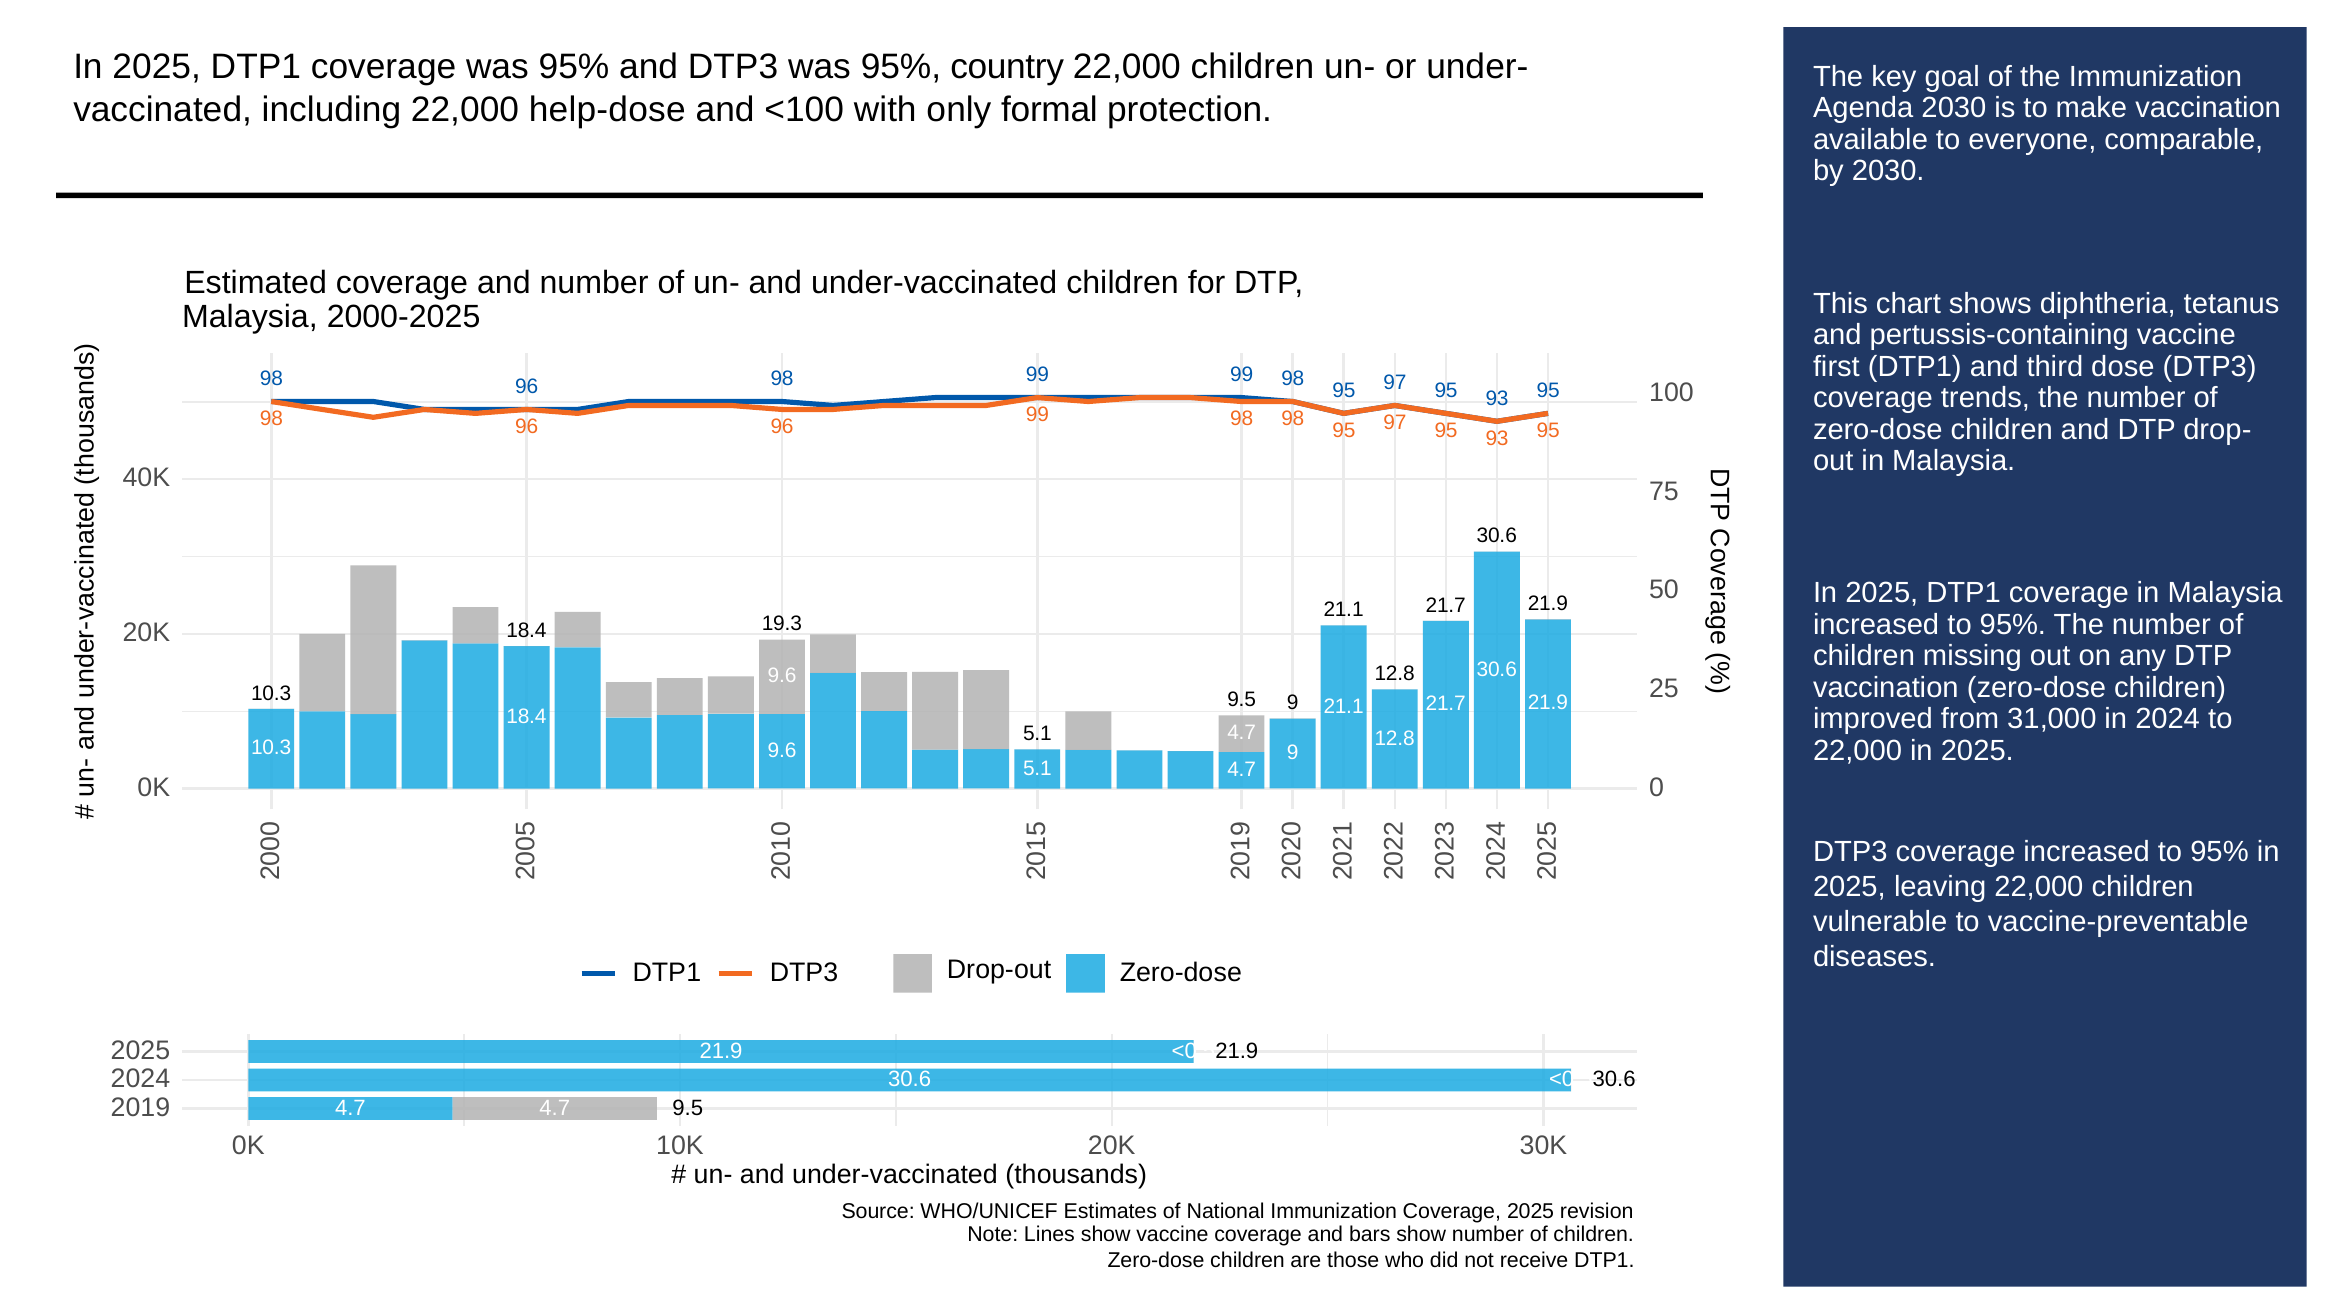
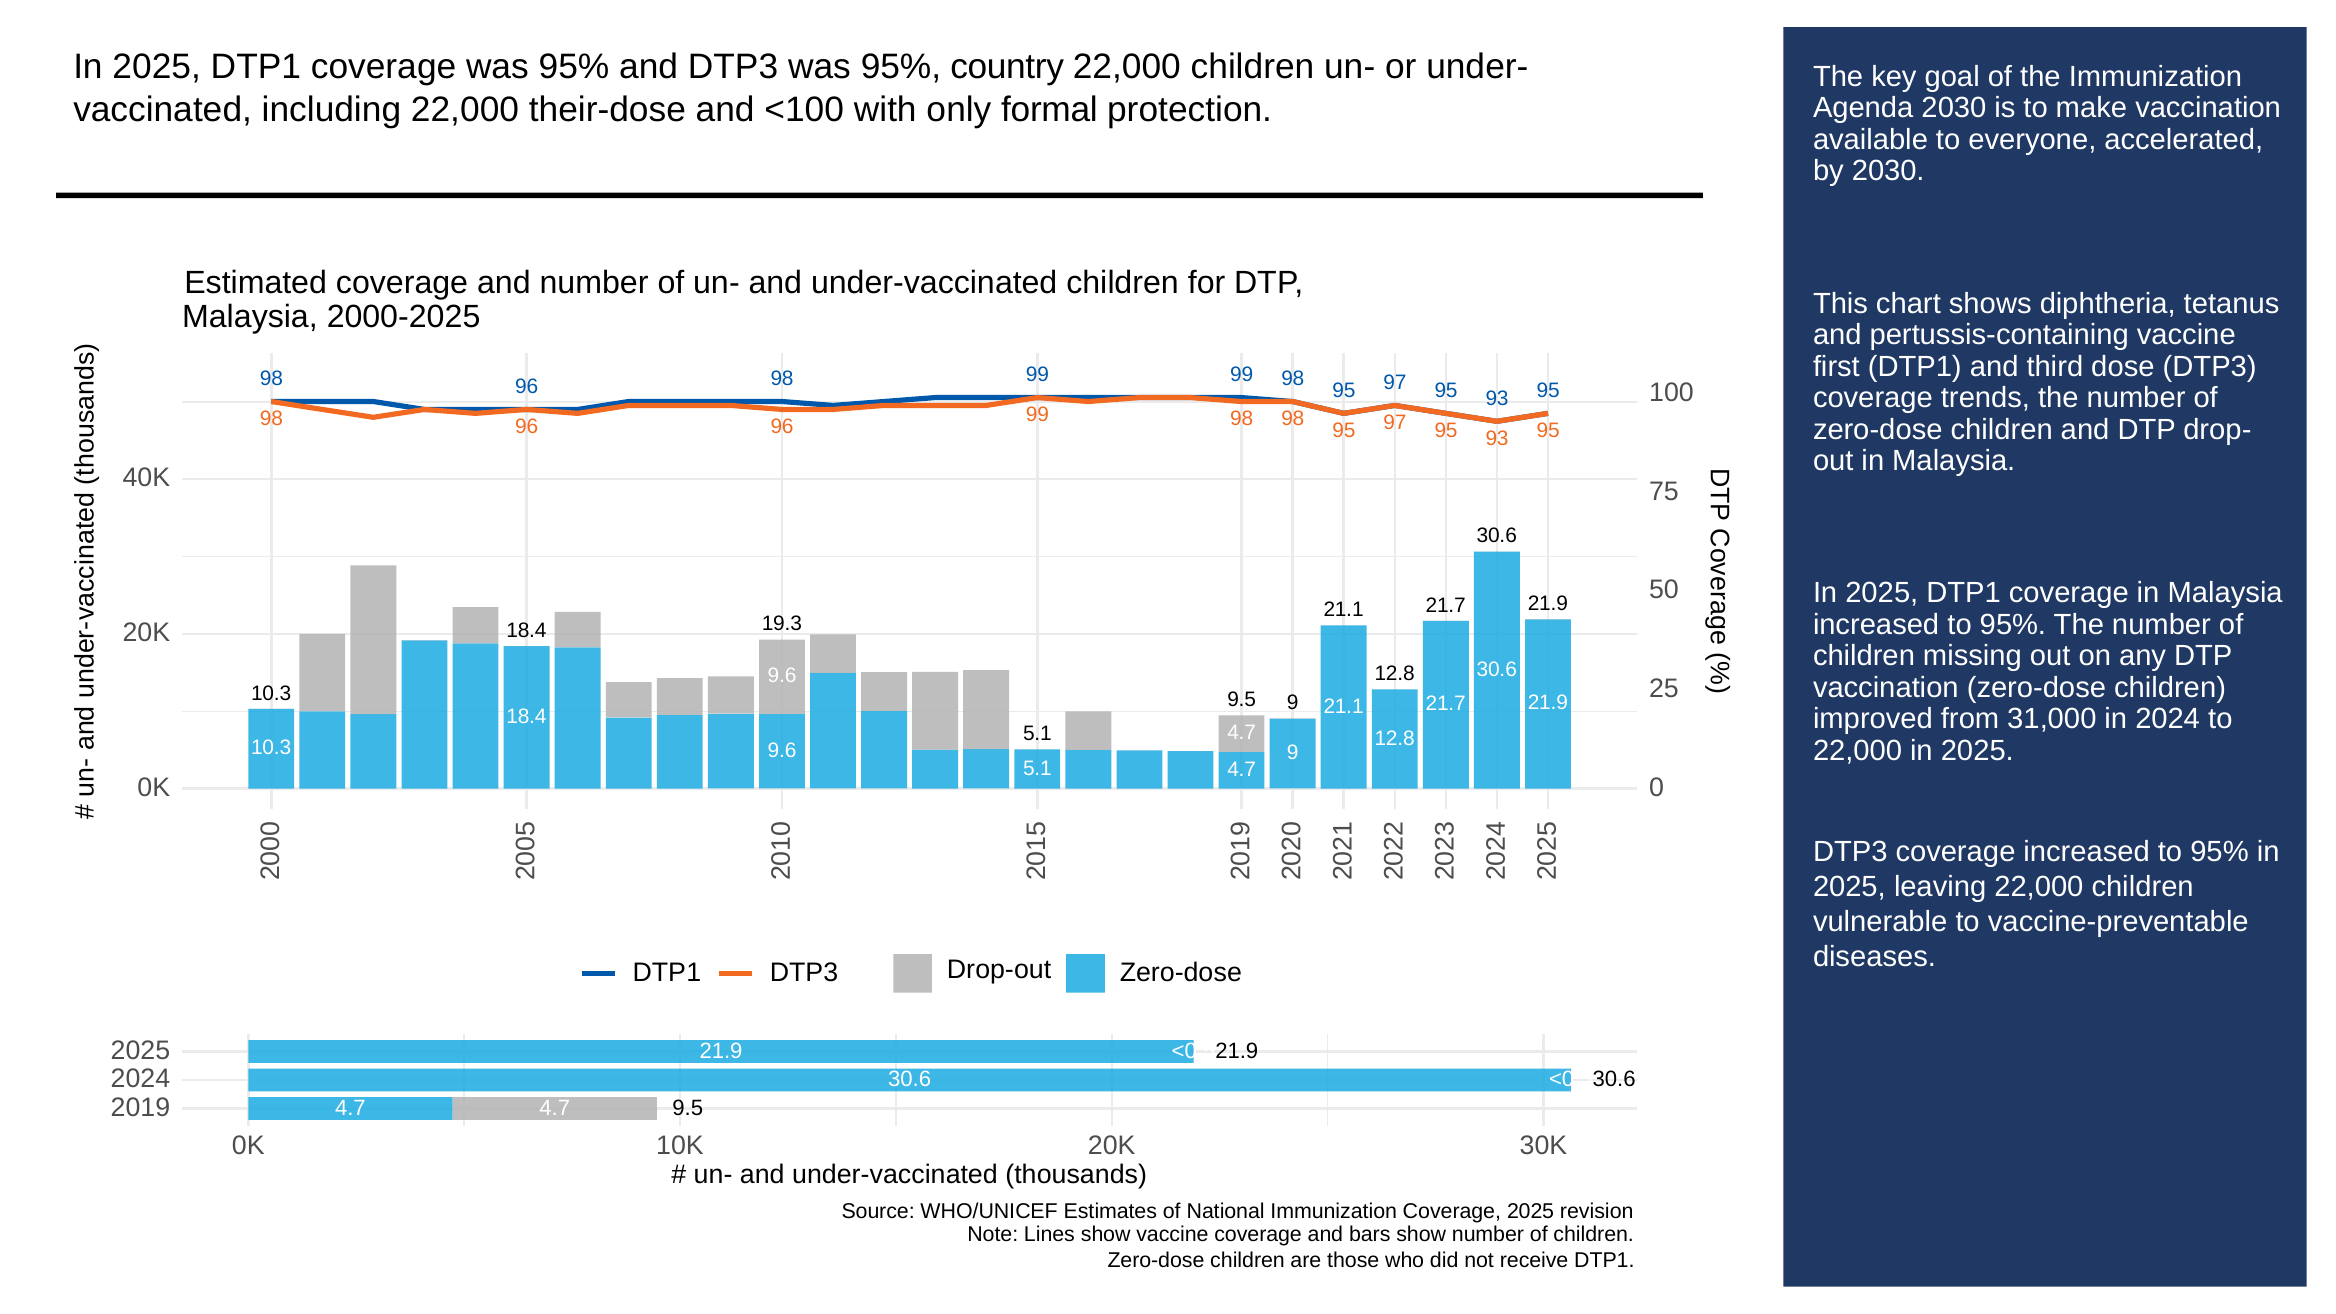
help-dose: help-dose -> their-dose (607, 110)
comparable: comparable -> accelerated (2184, 140)
